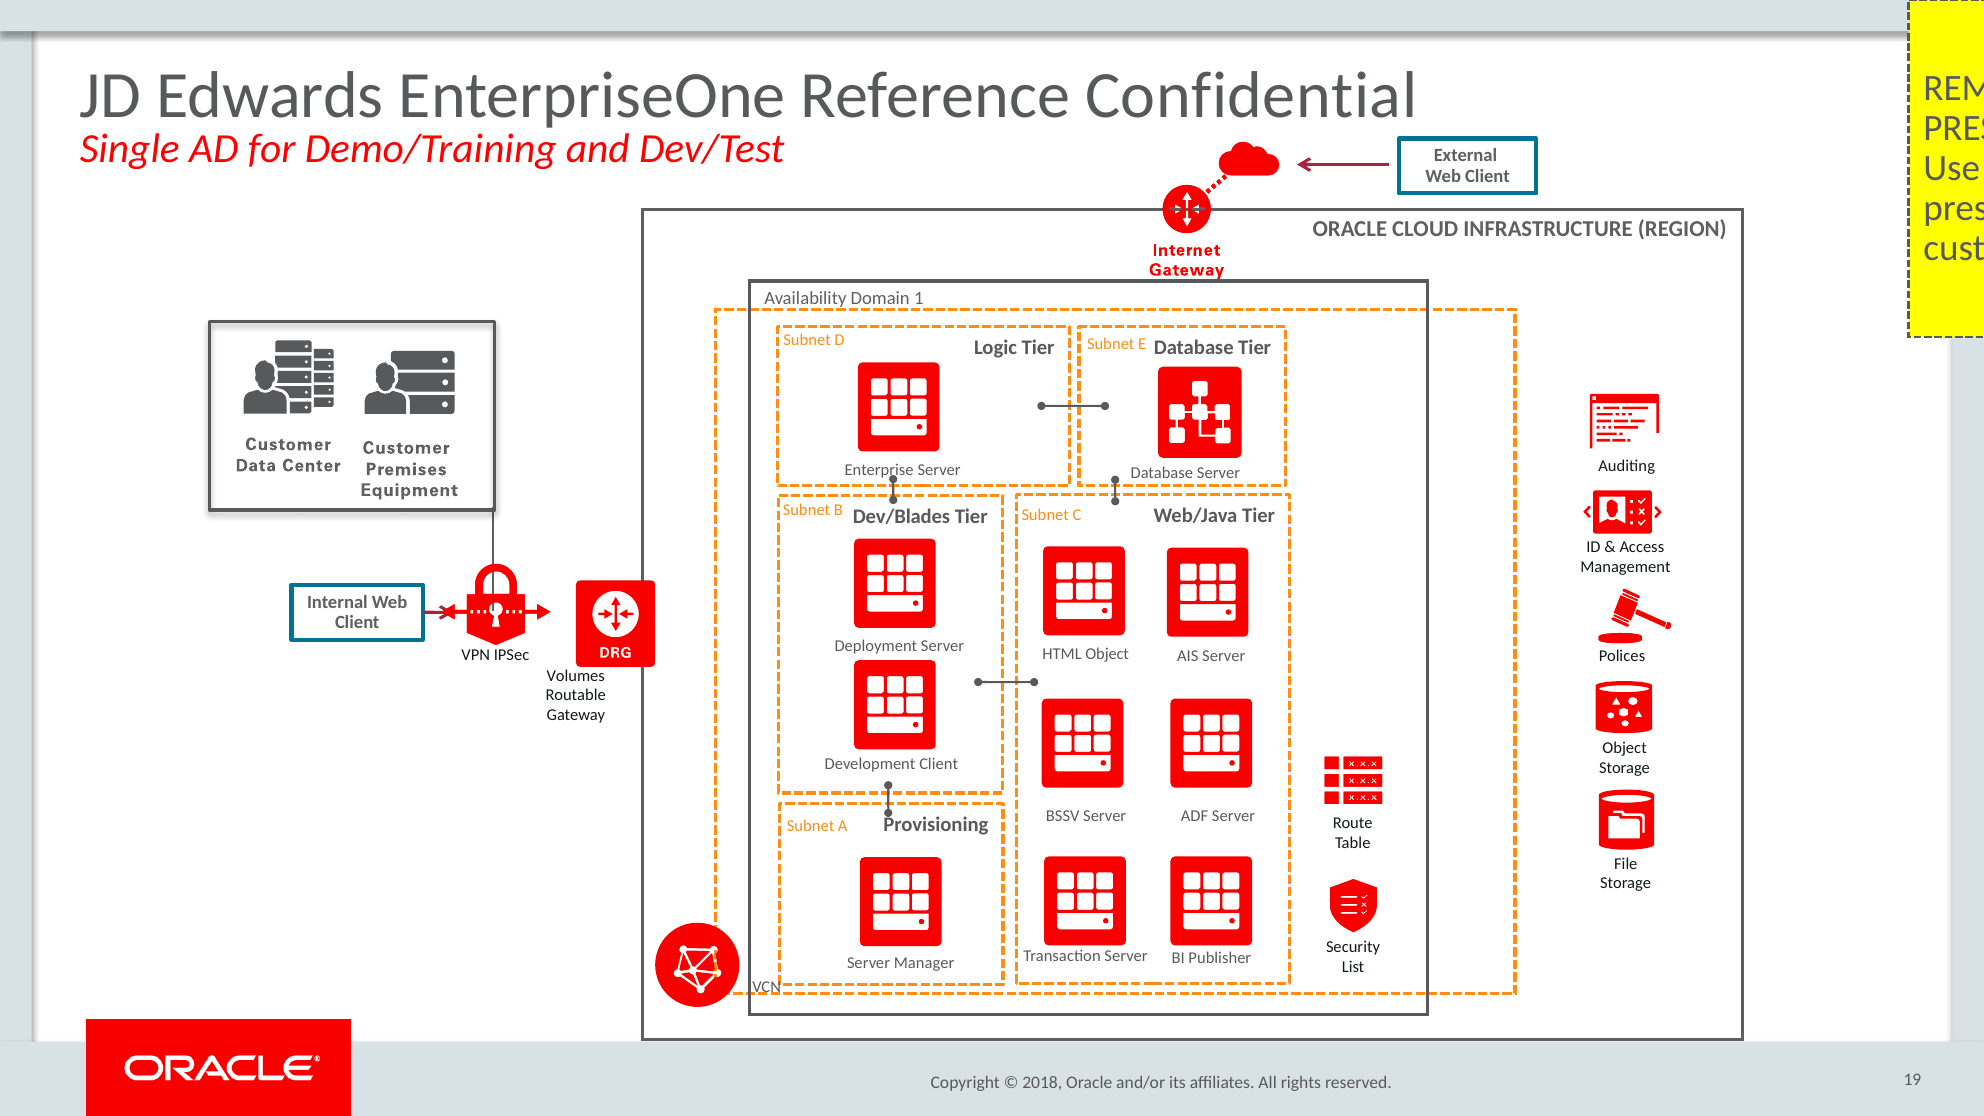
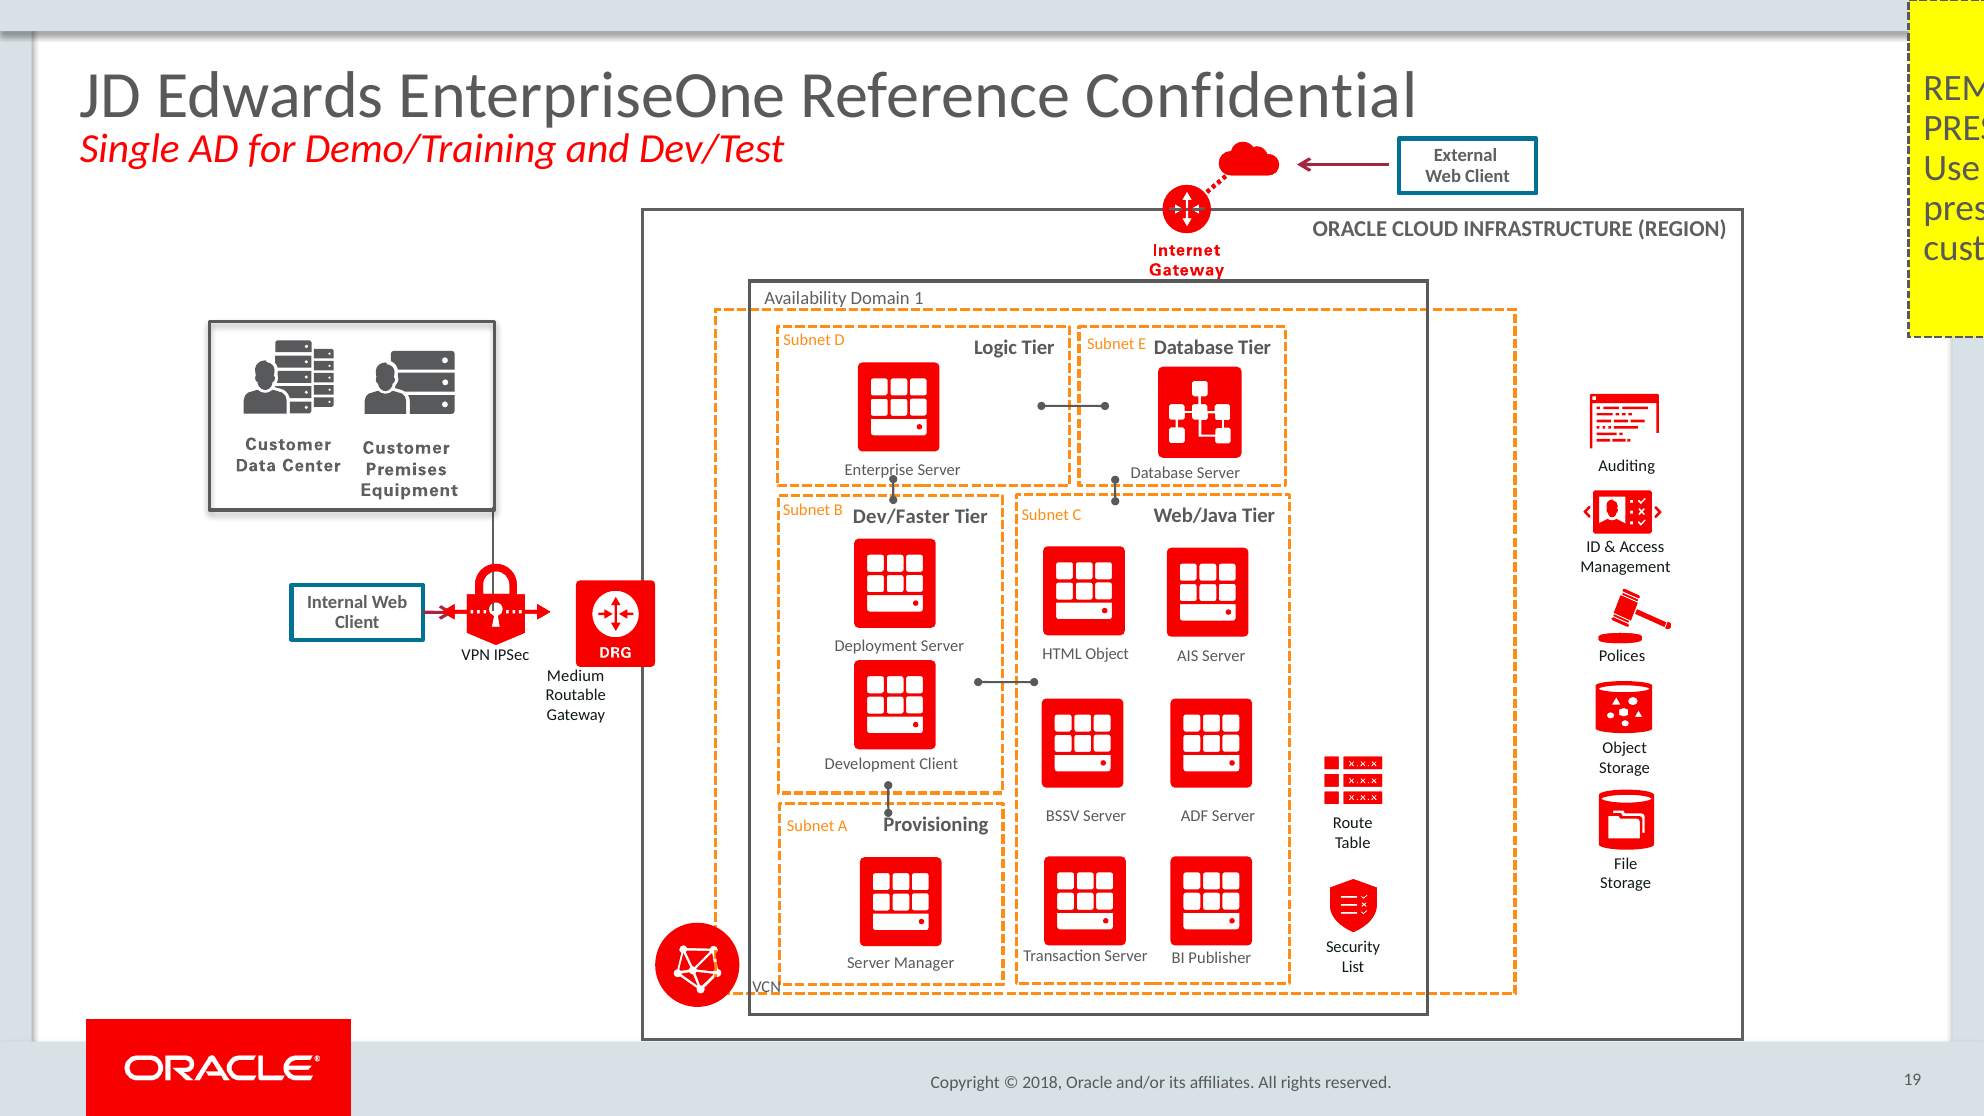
Dev/Blades: Dev/Blades -> Dev/Faster (901, 517)
Volumes: Volumes -> Medium (576, 676)
